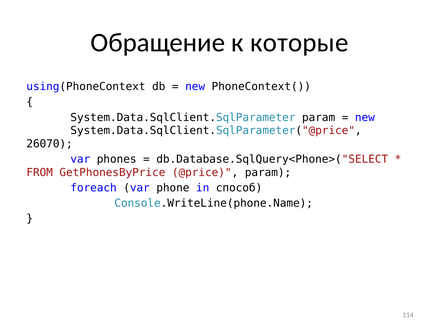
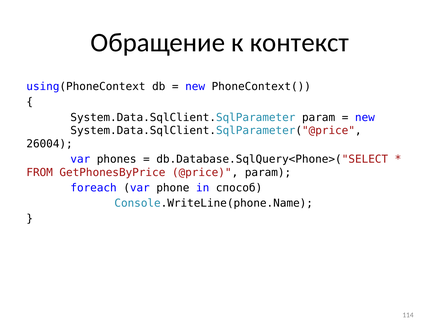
которые: которые -> контекст (299, 43)
26070: 26070 -> 26004 (50, 144)
